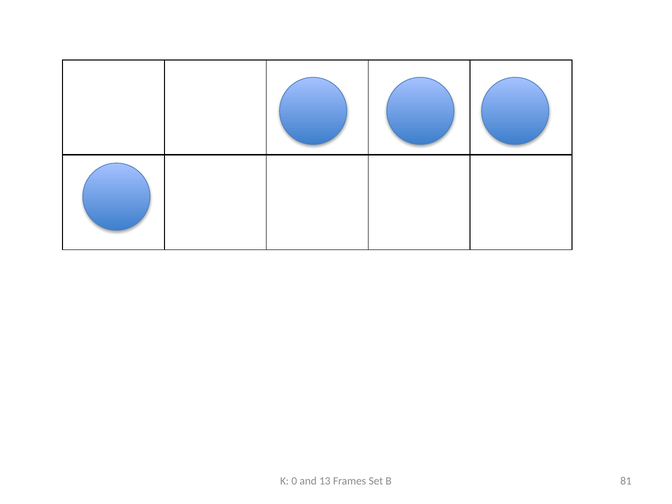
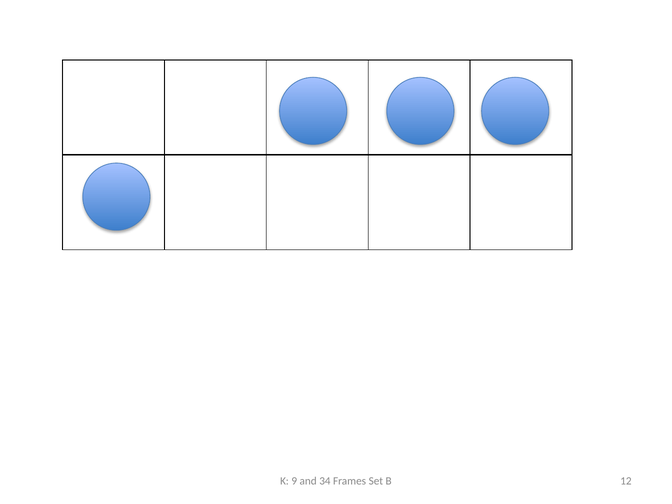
0: 0 -> 9 (294, 481)
13: 13 -> 34 (325, 481)
81: 81 -> 12 (626, 481)
